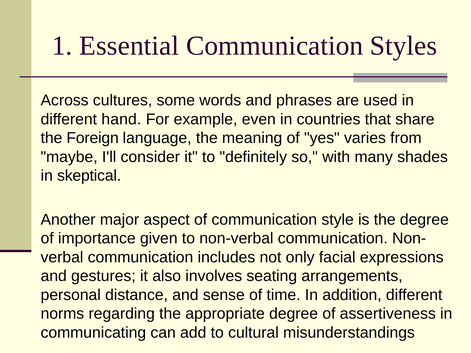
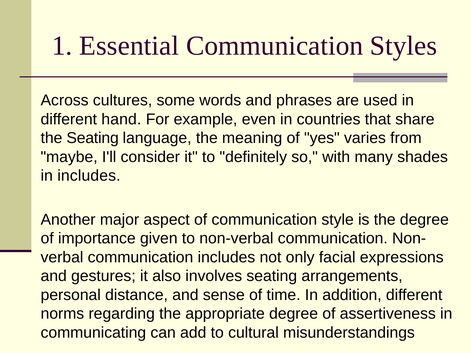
the Foreign: Foreign -> Seating (93, 138)
in skeptical: skeptical -> includes (89, 176)
